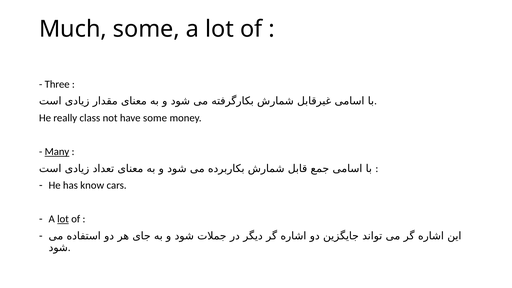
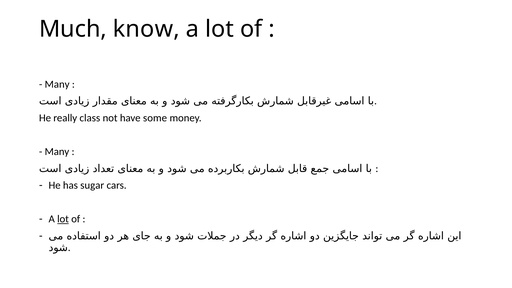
Much some: some -> know (146, 29)
Three: Three -> Many (57, 84)
Many underline: present -> none (57, 152)
know: know -> sugar (92, 185)
